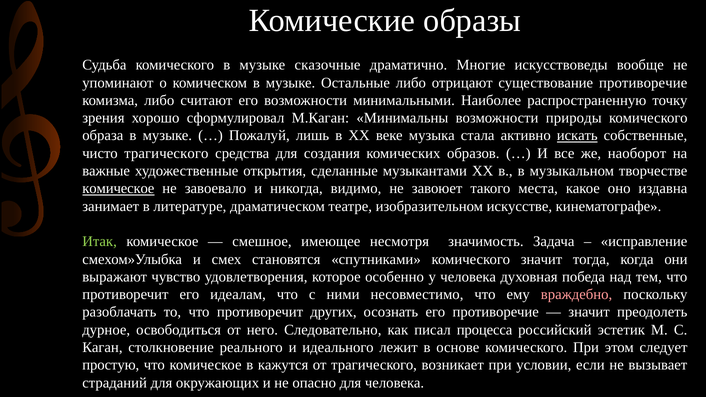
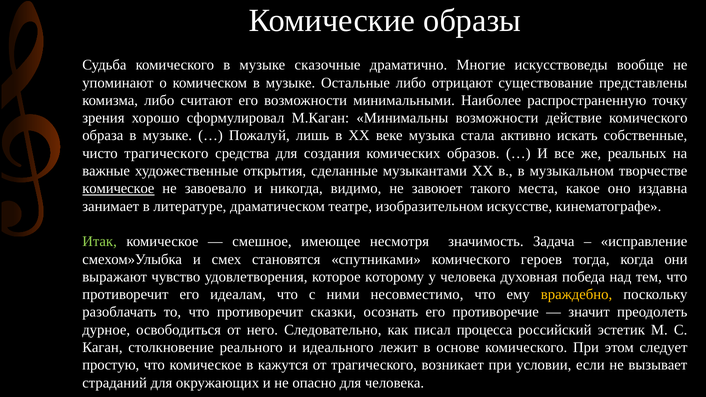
существование противоречие: противоречие -> представлены (643, 83)
природы: природы -> действие (574, 118)
искать underline: present -> none (577, 136)
наоборот: наоборот -> реальных (637, 153)
комического значит: значит -> героев (541, 259)
особенно: особенно -> которому (395, 277)
враждебно colour: pink -> yellow (577, 295)
других: других -> сказки (333, 312)
